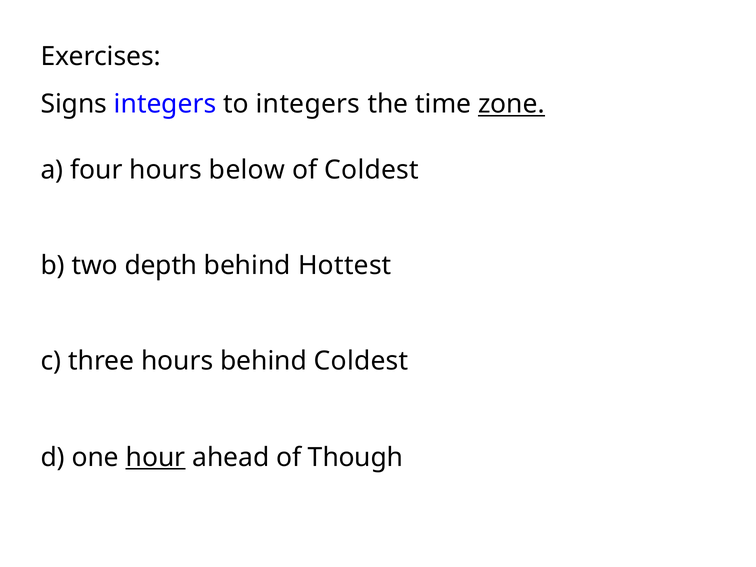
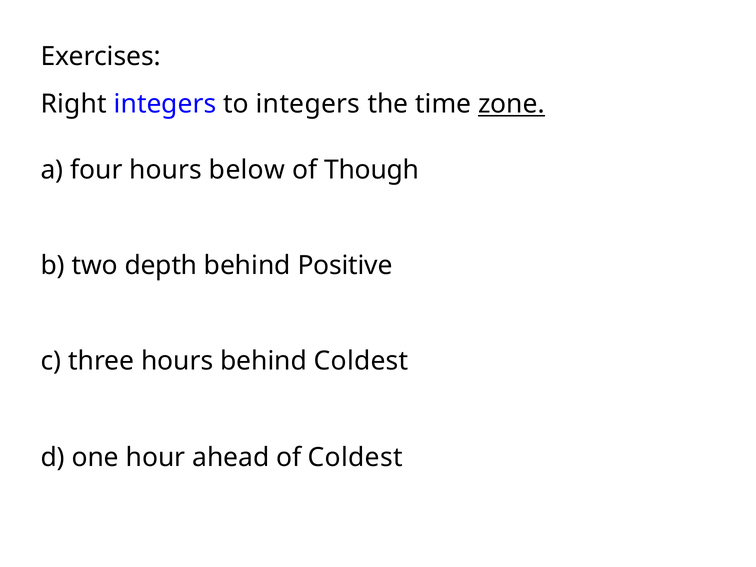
Signs: Signs -> Right (74, 104)
of Coldest: Coldest -> Though (372, 170)
Hottest: Hottest -> Positive (345, 266)
hour underline: present -> none (156, 457)
of Though: Though -> Coldest (355, 457)
